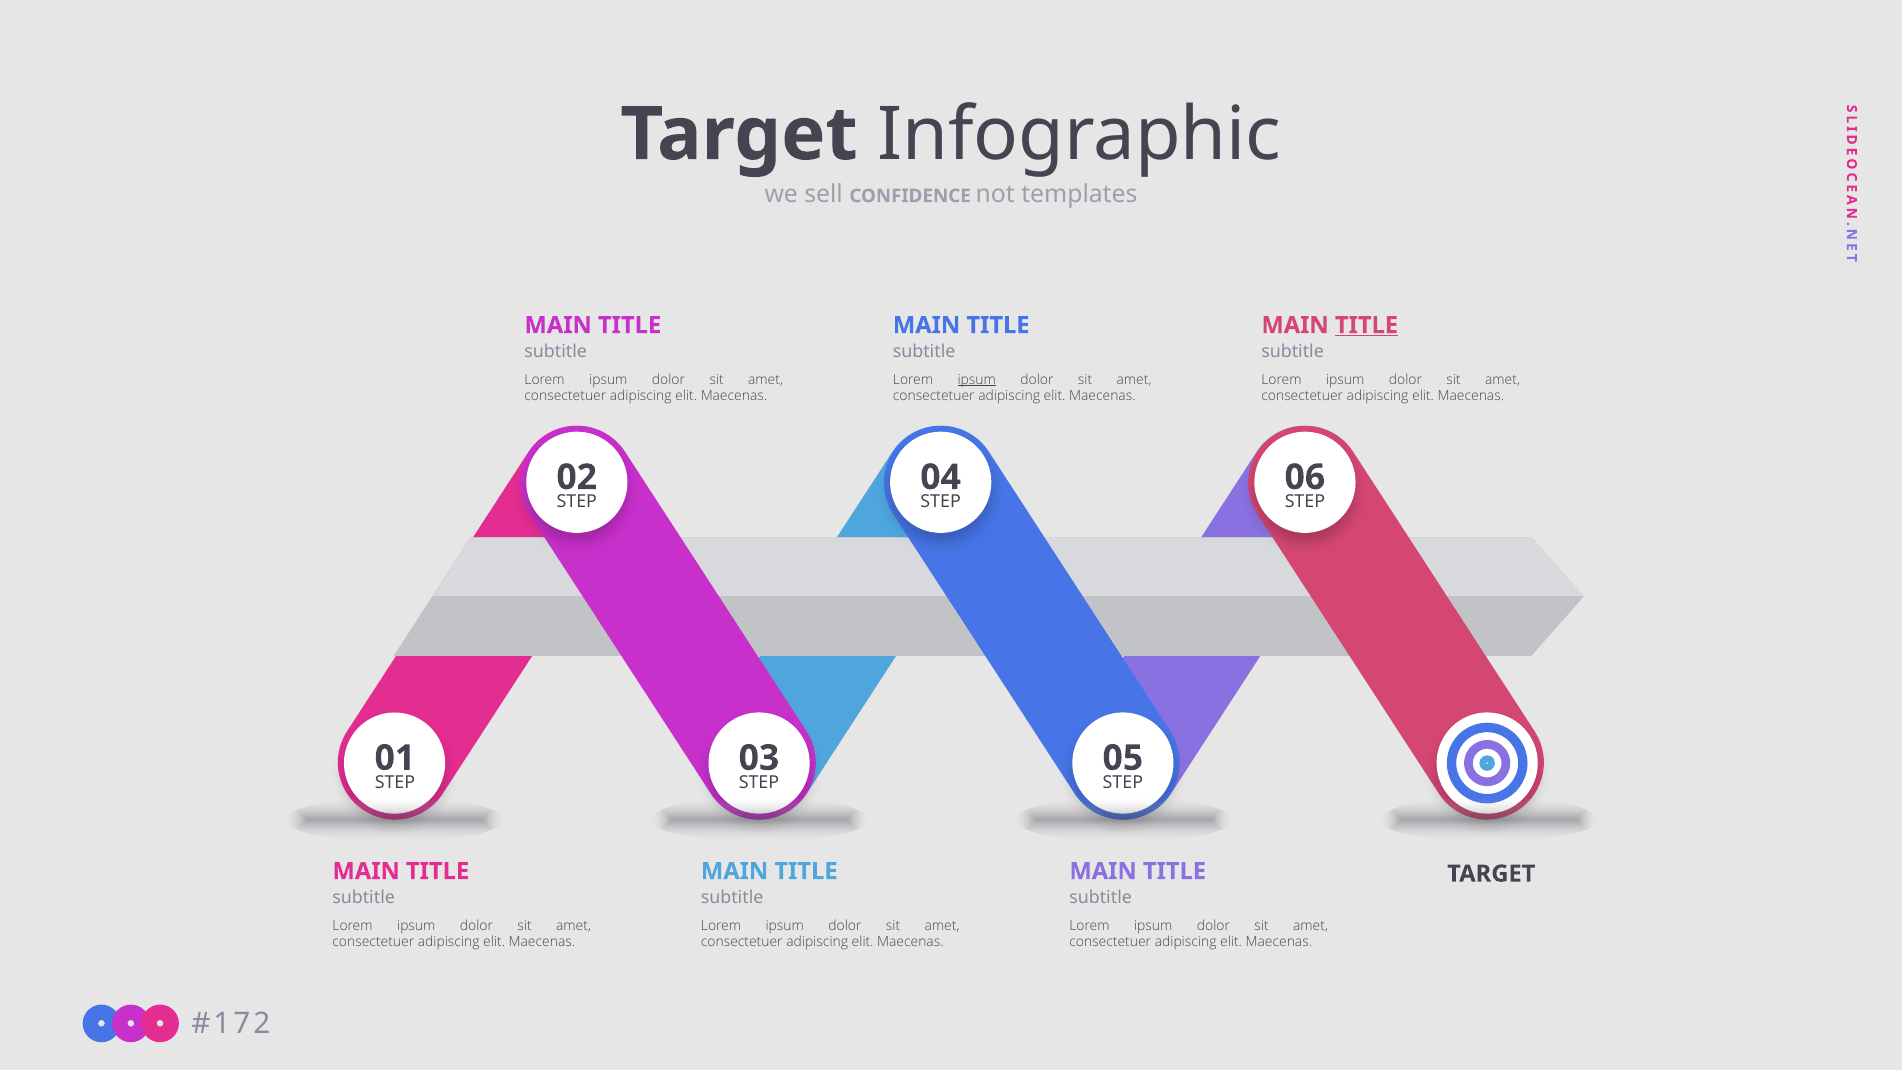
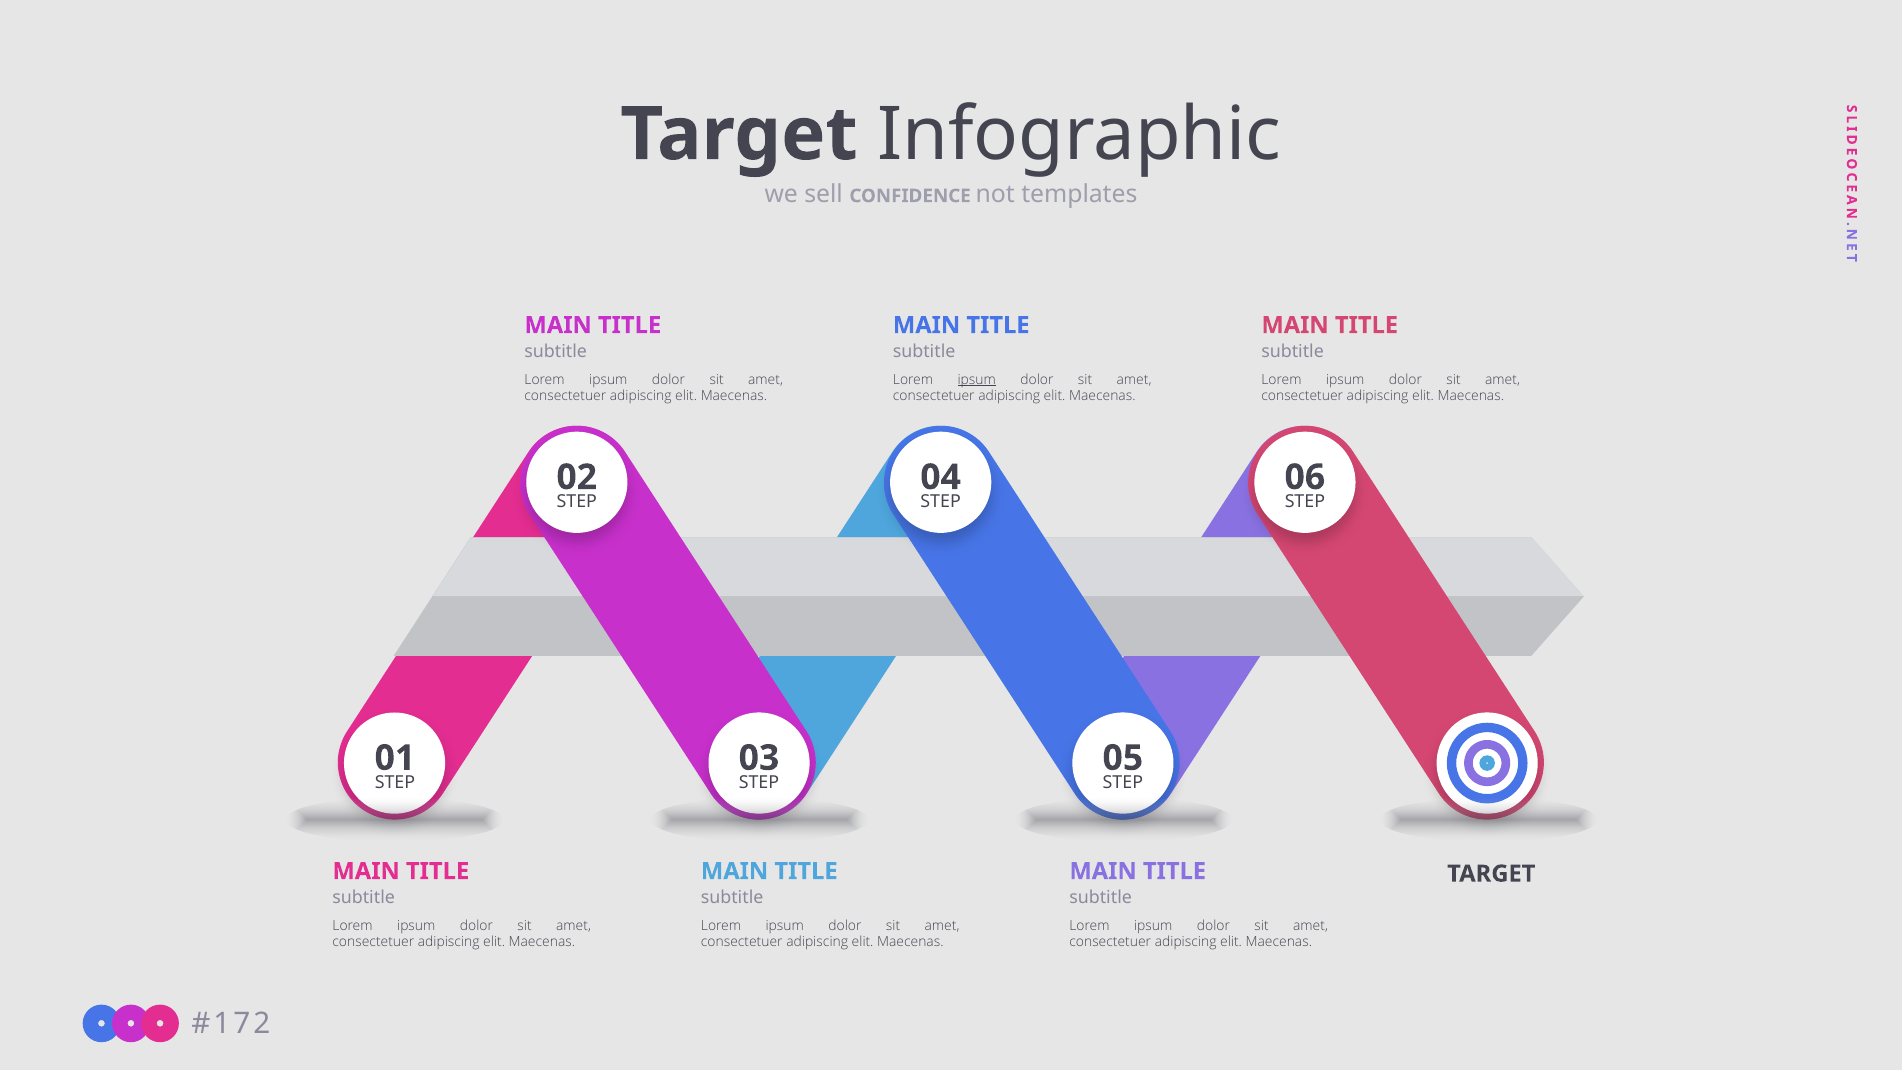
TITLE underline: present -> none (1367, 325)
